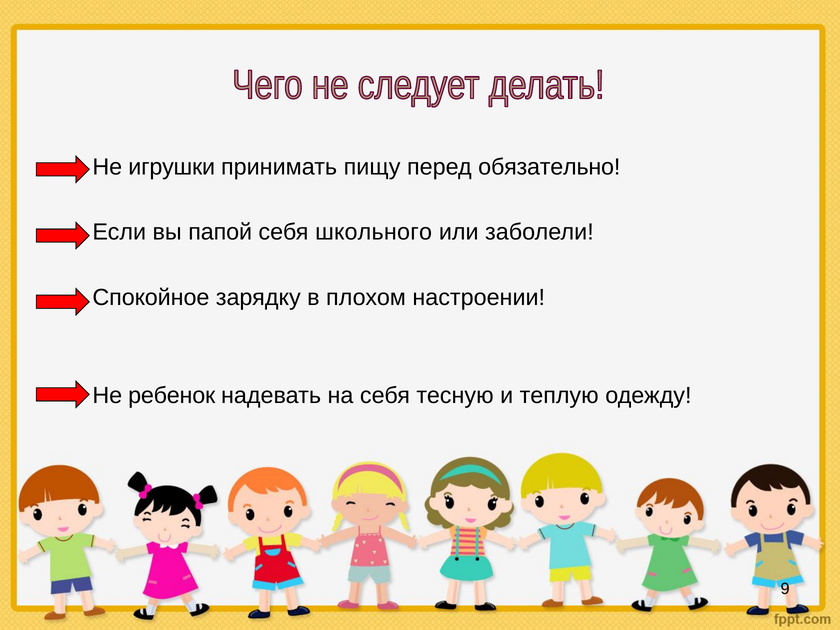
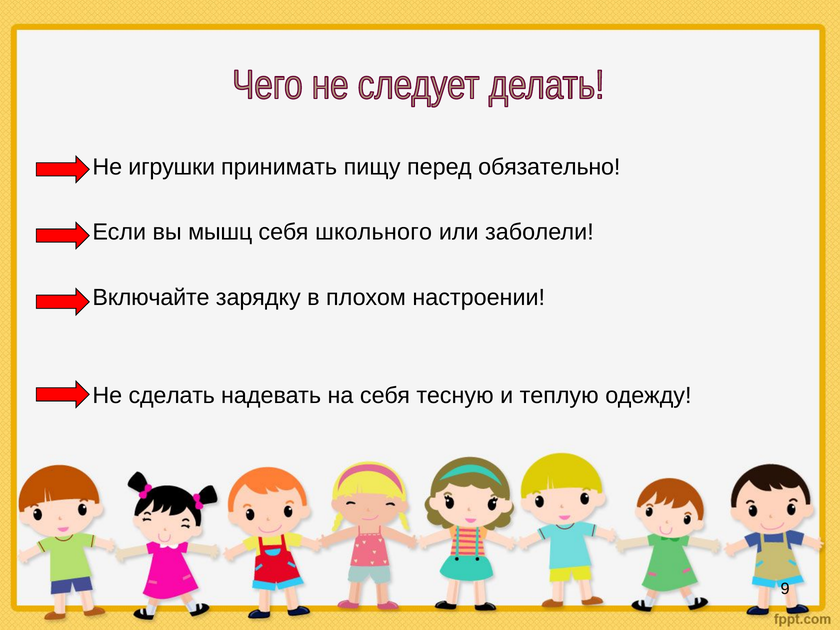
папой: папой -> мышц (220, 232)
Спокойное: Спокойное -> Включайте (151, 298)
ребенок: ребенок -> сделать (172, 396)
